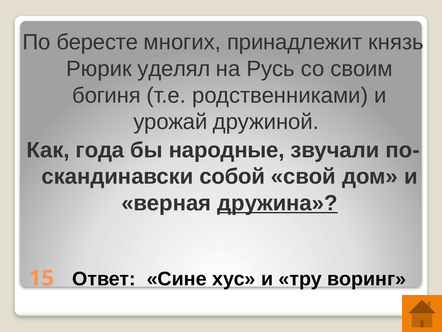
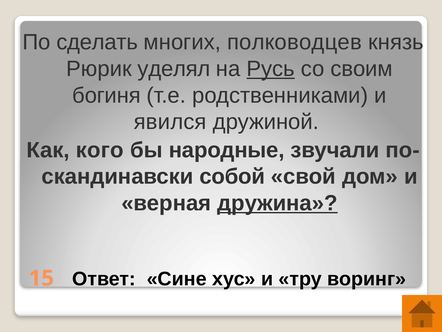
бересте: бересте -> сделать (97, 42)
принадлежит: принадлежит -> полководцев (294, 42)
Русь underline: none -> present (271, 69)
урожай: урожай -> явился (170, 122)
года: года -> кого (100, 150)
